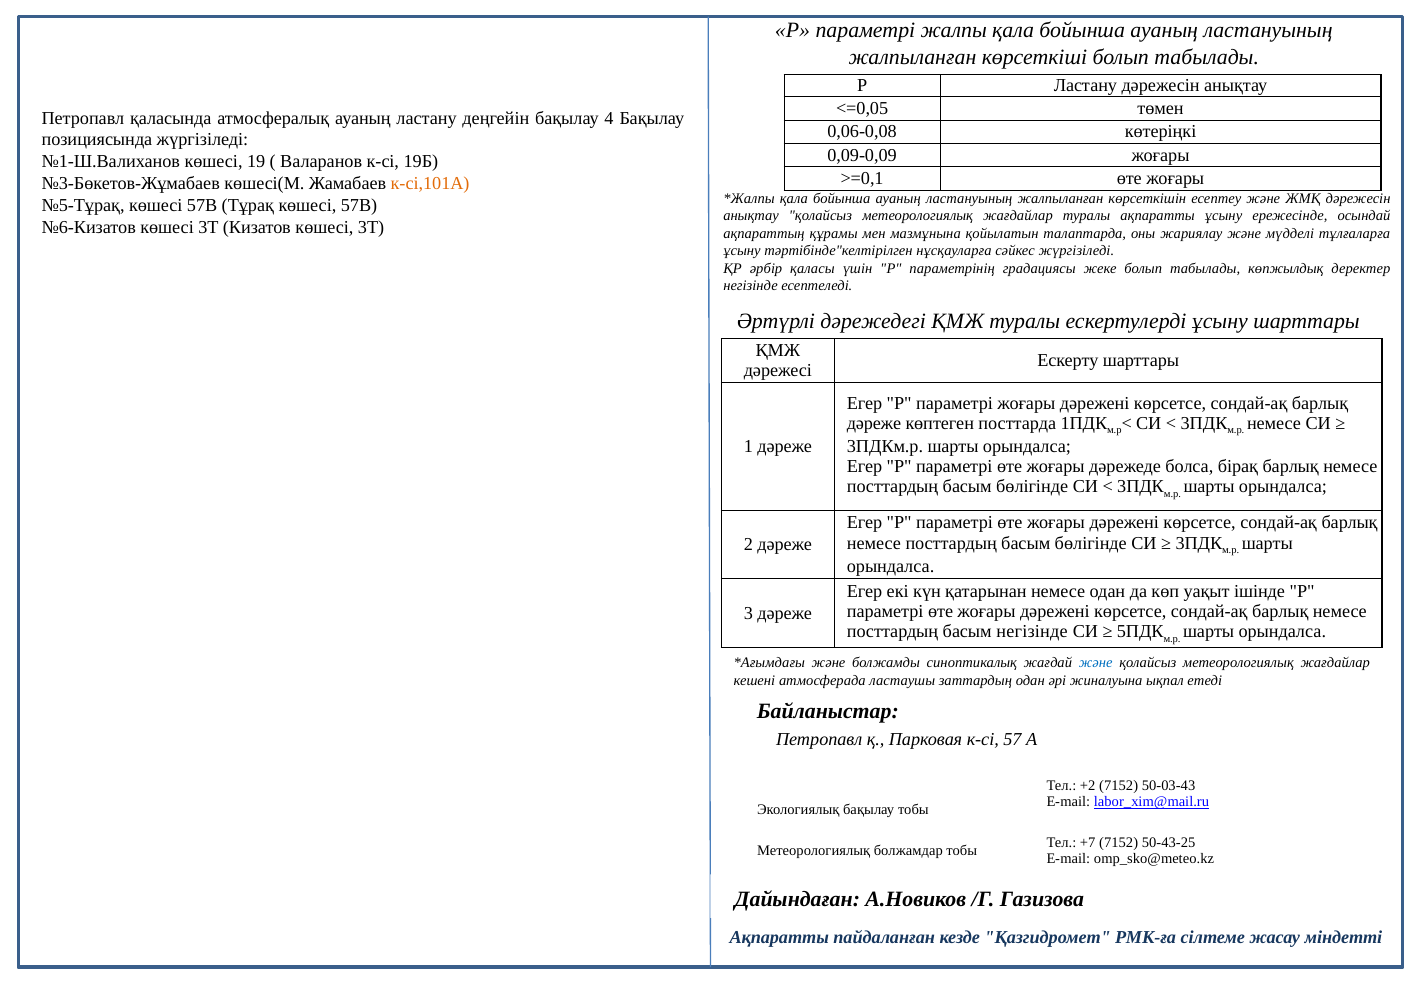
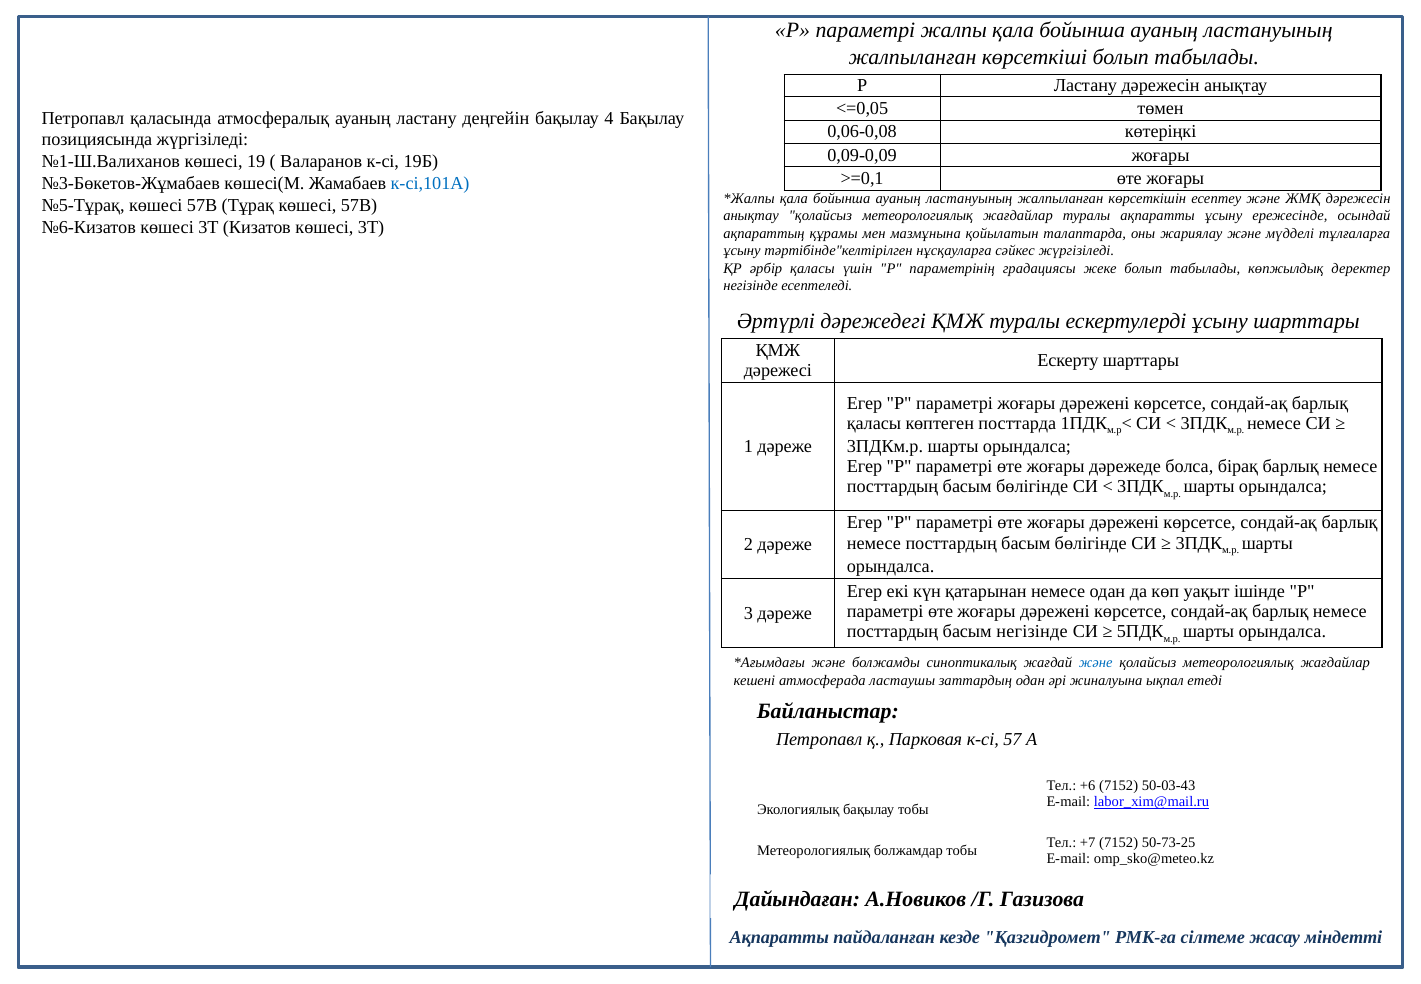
к-сі,101А colour: orange -> blue (430, 184)
дәреже: дәреже -> қаласы (874, 423)
+2: +2 -> +6 (1088, 785)
50-43-25: 50-43-25 -> 50-73-25 (1169, 842)
